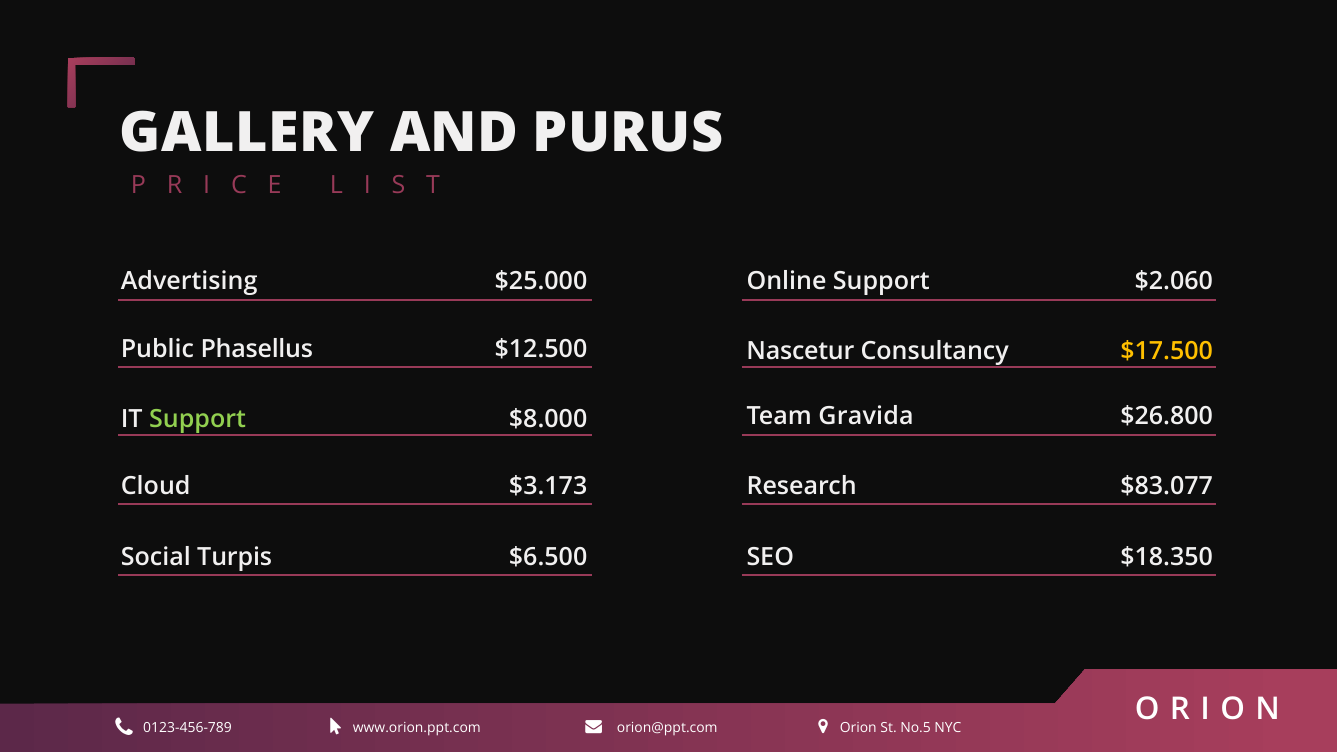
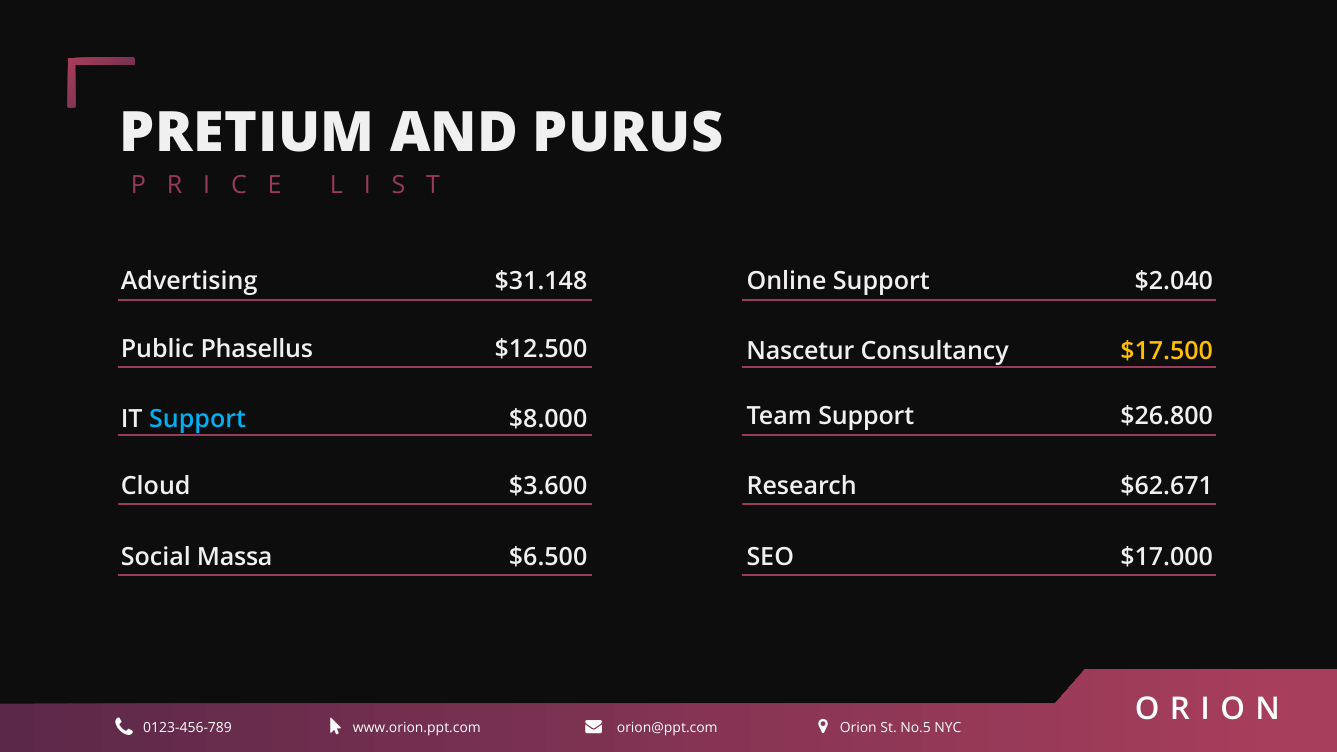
GALLERY: GALLERY -> PRETIUM (247, 133)
$2.060: $2.060 -> $2.040 (1174, 281)
$25.000: $25.000 -> $31.148 (541, 281)
Team Gravida: Gravida -> Support (866, 417)
Support colour: light green -> light blue (198, 419)
$3.173: $3.173 -> $3.600 (548, 487)
$83.077: $83.077 -> $62.671 (1167, 487)
Turpis: Turpis -> Massa (235, 557)
$18.350: $18.350 -> $17.000 (1167, 557)
